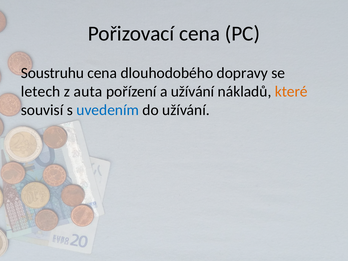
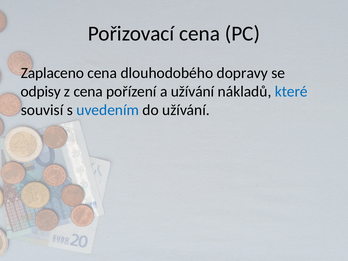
Soustruhu: Soustruhu -> Zaplaceno (52, 73)
letech: letech -> odpisy (41, 92)
z auta: auta -> cena (88, 92)
které colour: orange -> blue (291, 92)
